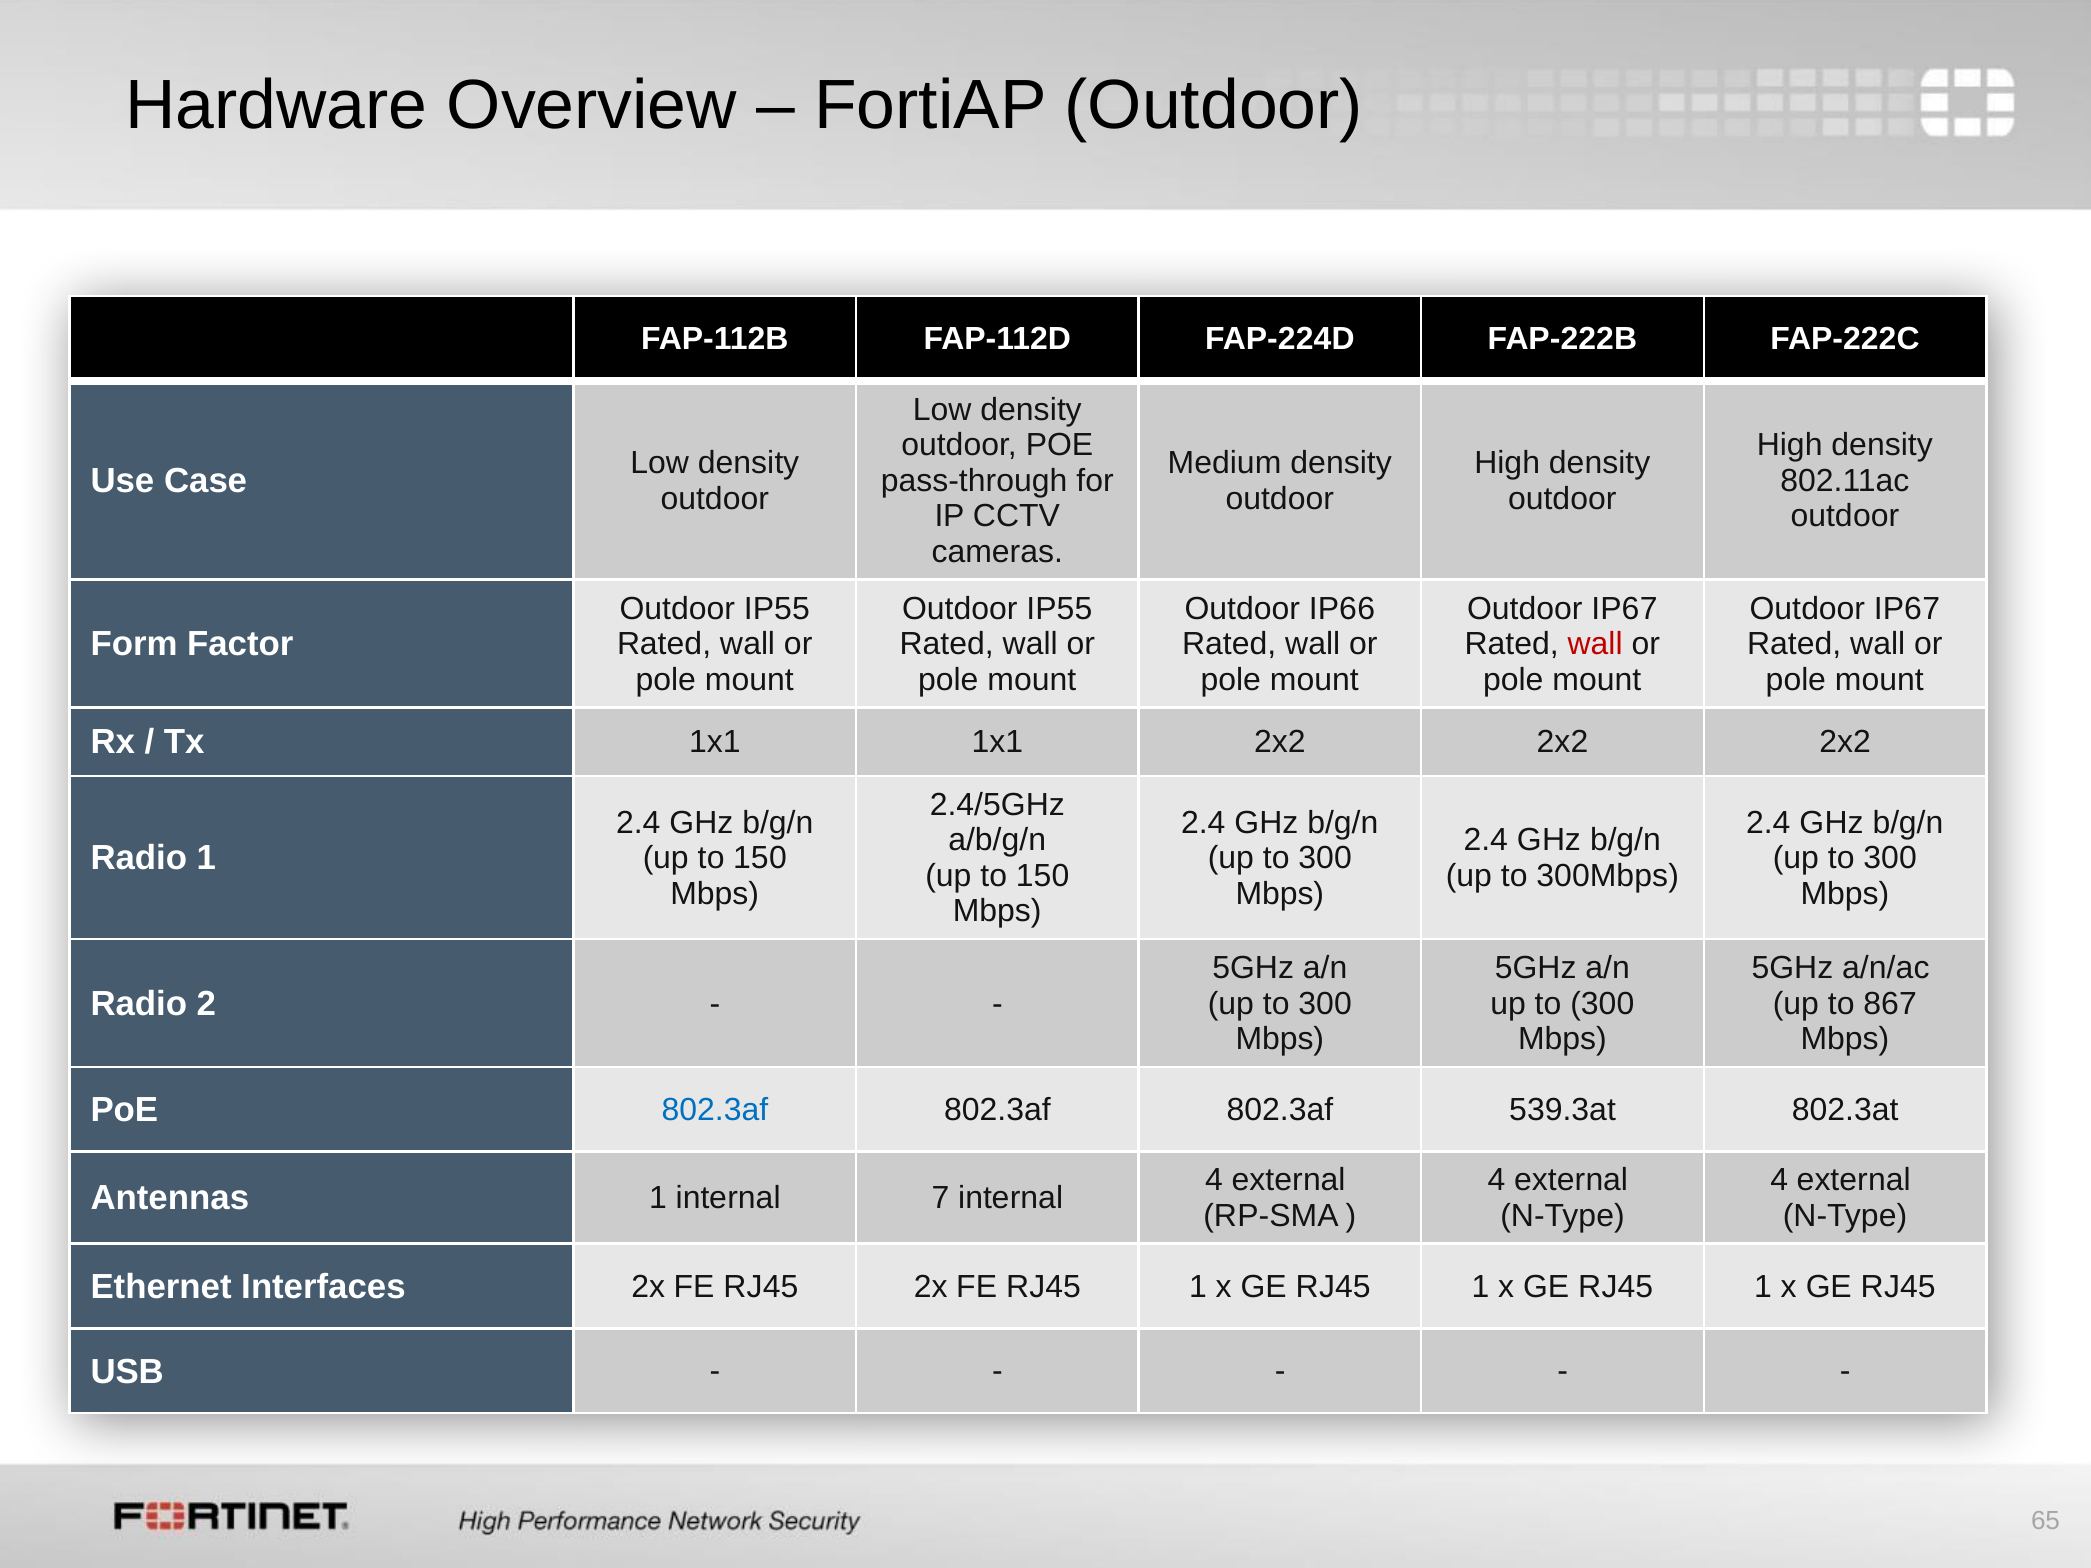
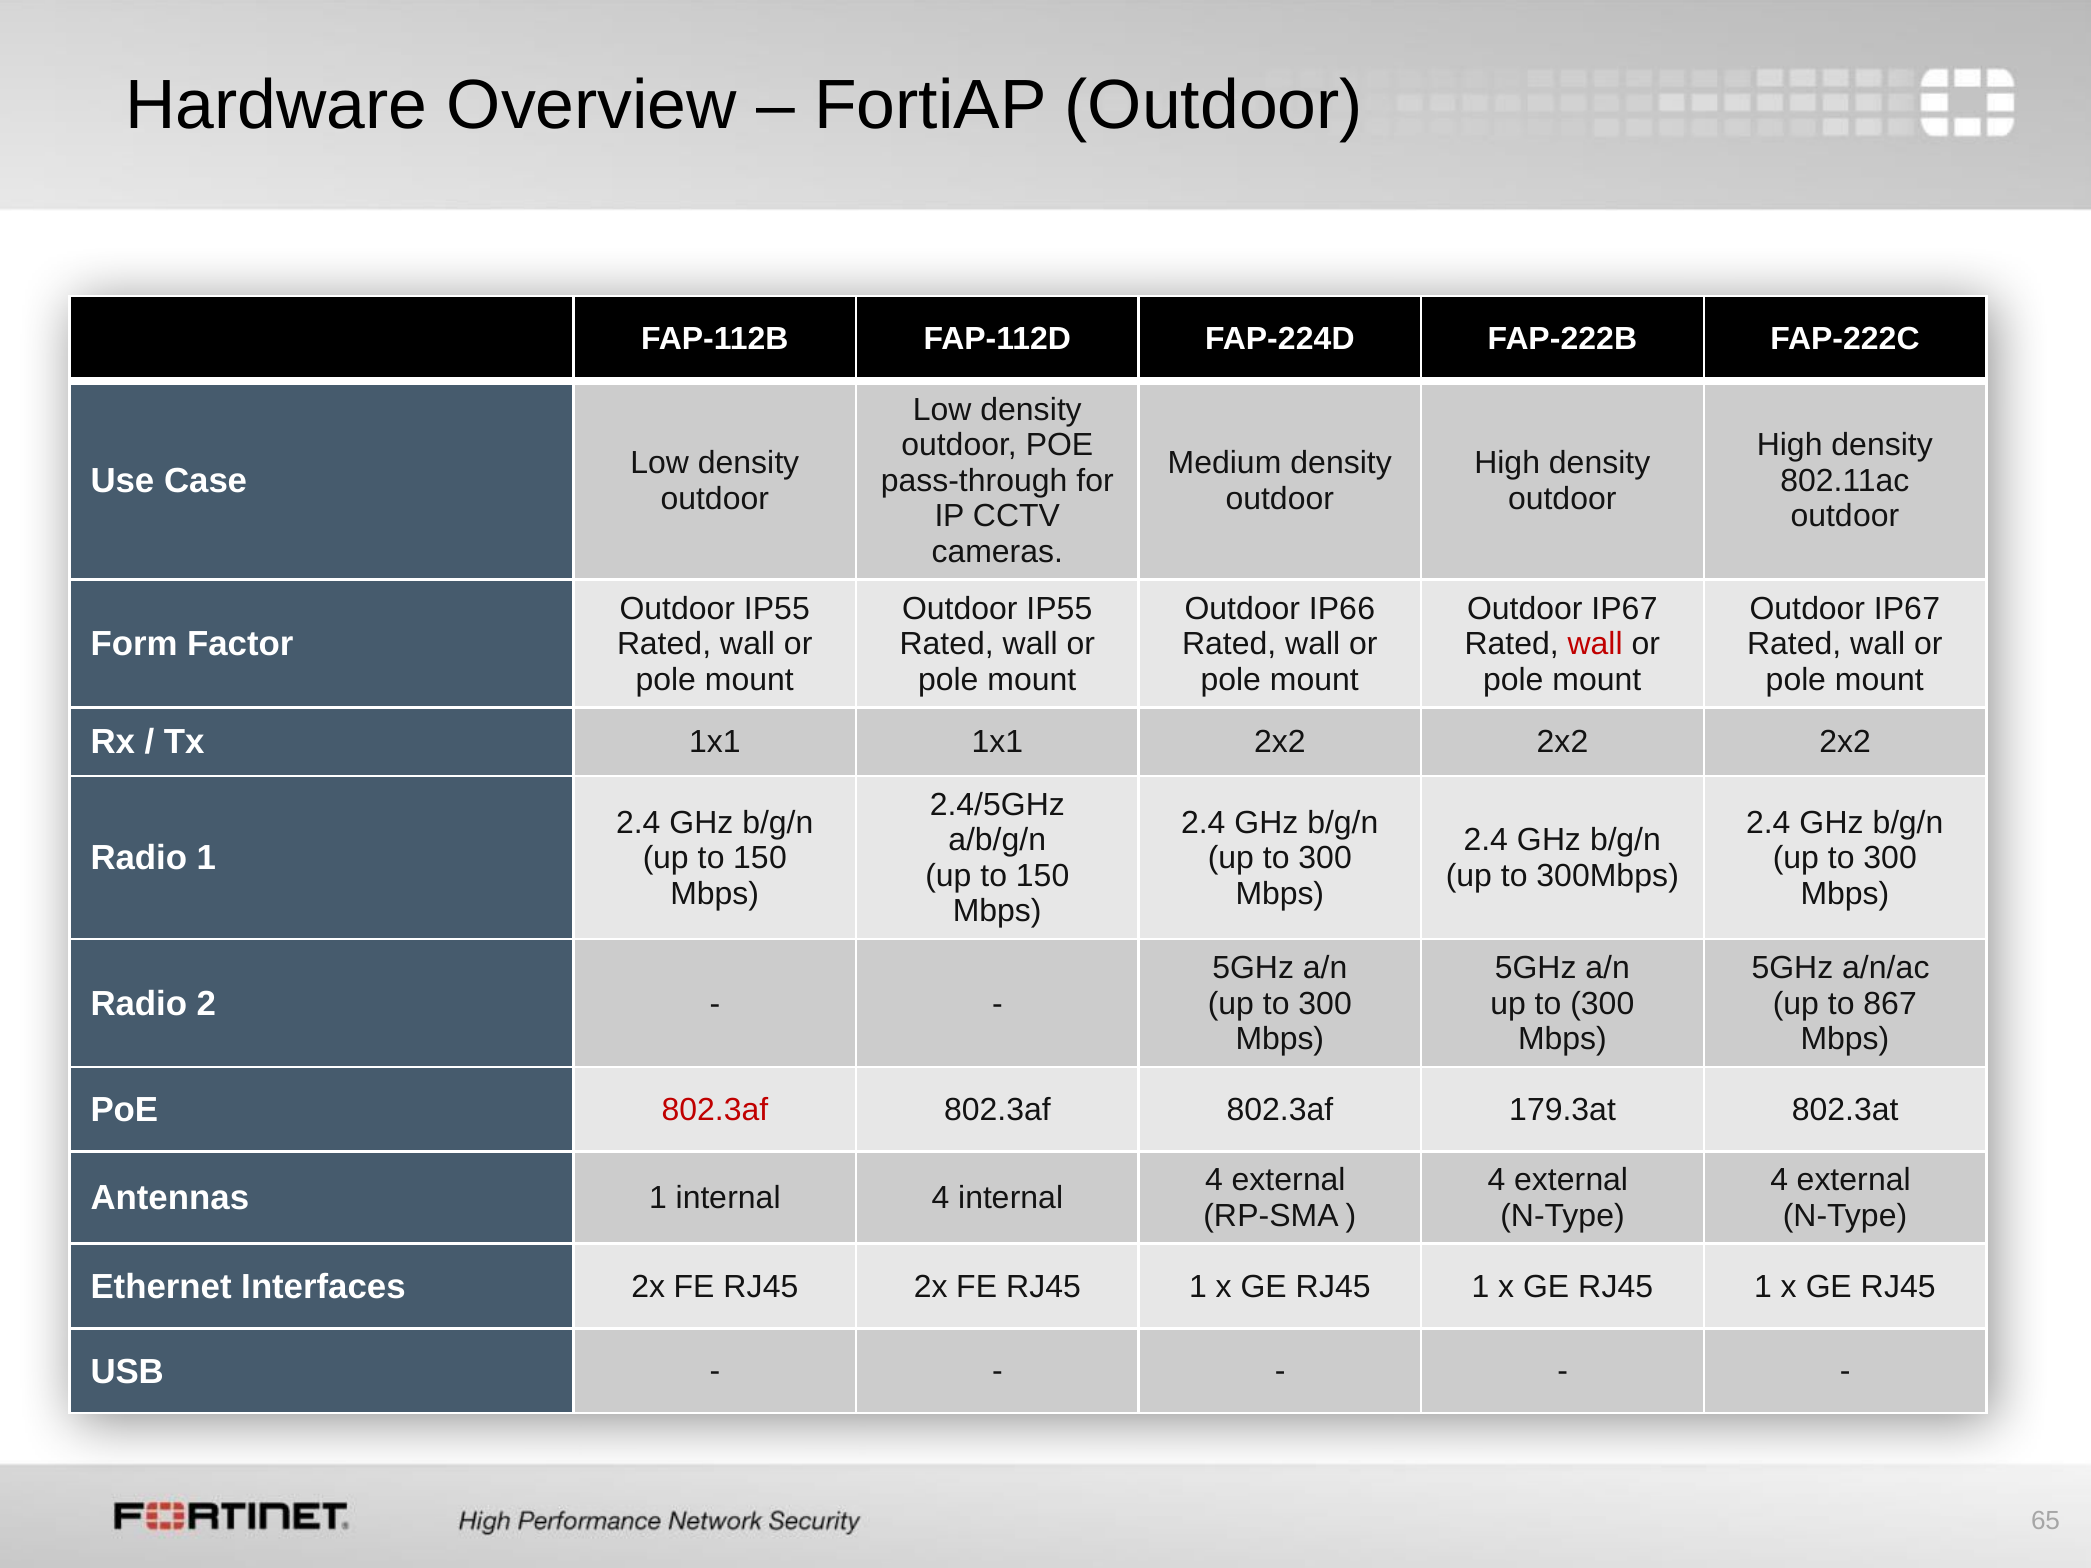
802.3af colour: blue -> red (715, 1110)
539.3at: 539.3at -> 179.3at (1563, 1110)
1 internal 7: 7 -> 4 (940, 1198)
